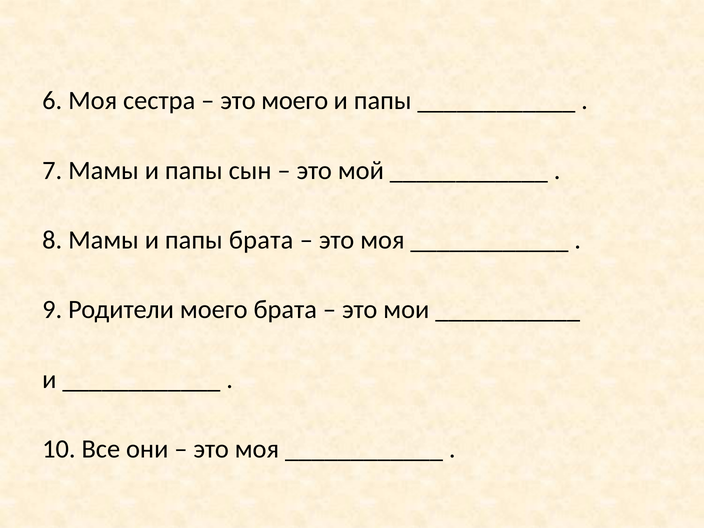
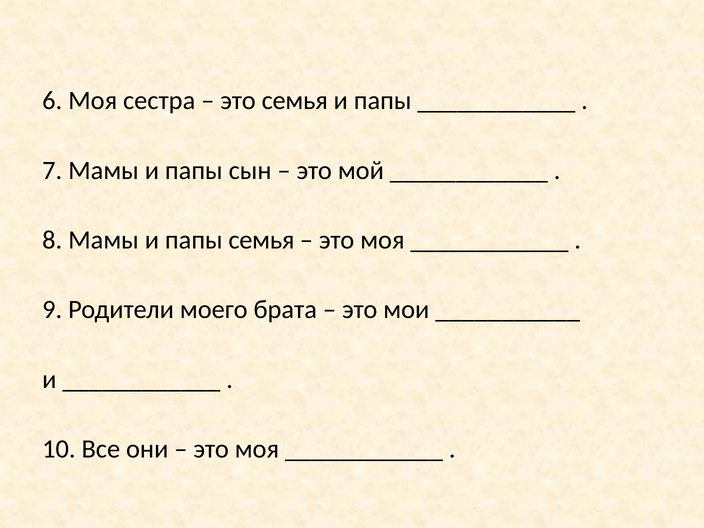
это моего: моего -> семья (295, 101)
папы брата: брата -> семья (261, 240)
